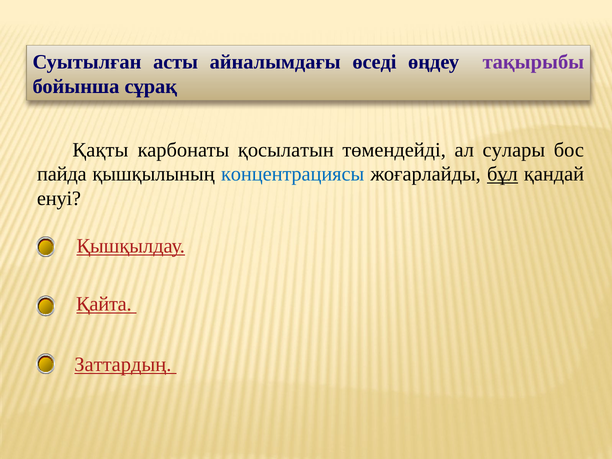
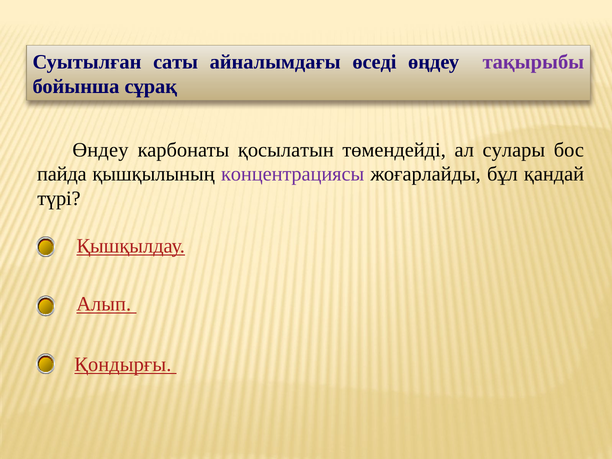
асты: асты -> саты (176, 62)
Қақты: Қақты -> Өндеу (100, 150)
концентрациясы colour: blue -> purple (293, 174)
бұл underline: present -> none (502, 174)
енуі: енуі -> түрі (59, 199)
Қайта: Қайта -> Алып (104, 304)
Заттардың: Заттардың -> Қондырғы (123, 365)
